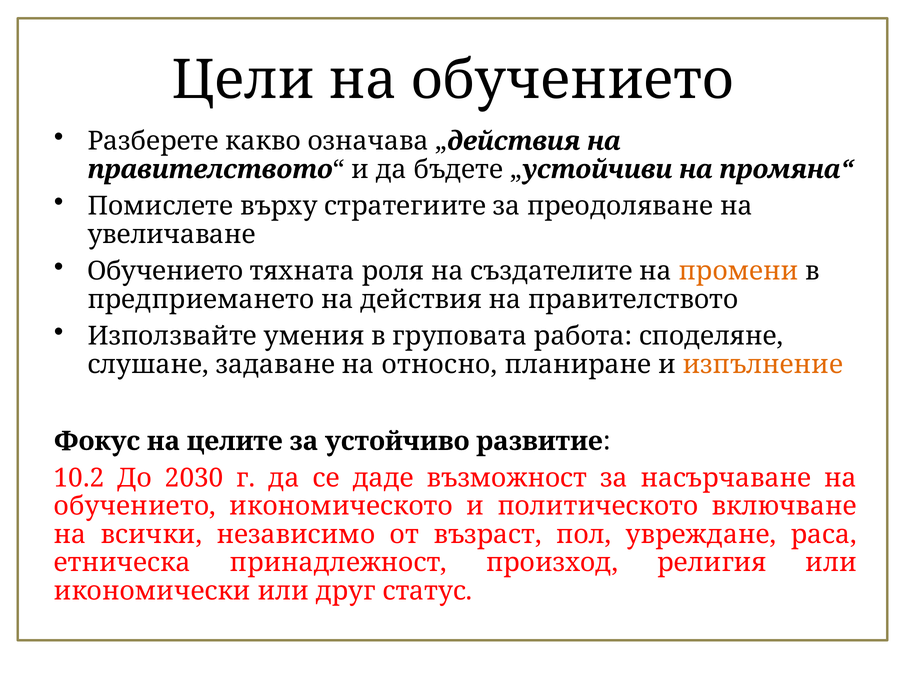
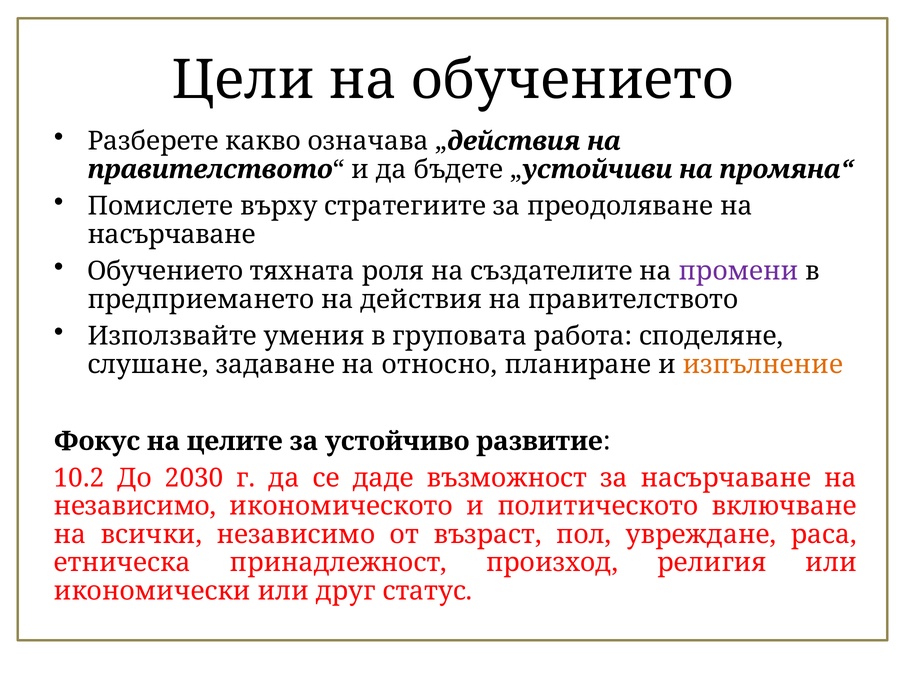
увеличаване: увеличаване -> насърчаване (172, 235)
промени colour: orange -> purple (739, 271)
обучението: обучението -> независимо (135, 507)
